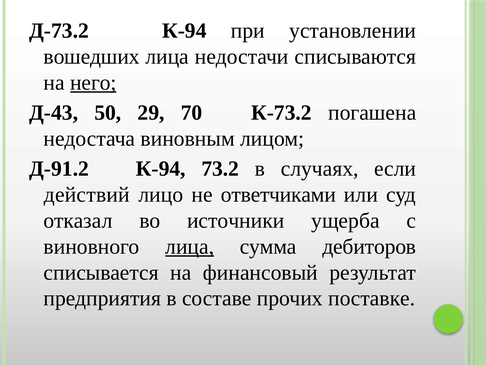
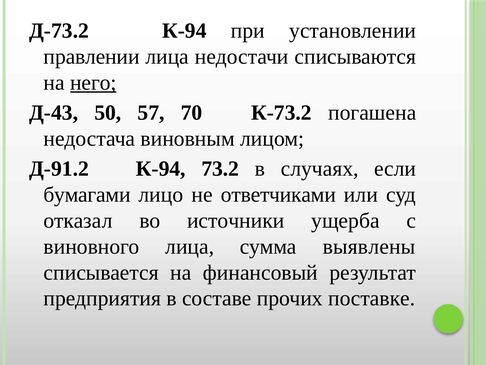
вошедших: вошедших -> правлении (92, 57)
29: 29 -> 57 (151, 113)
действий: действий -> бумагами (87, 194)
лица underline: present -> none (190, 246)
дебиторов: дебиторов -> выявлены (369, 246)
